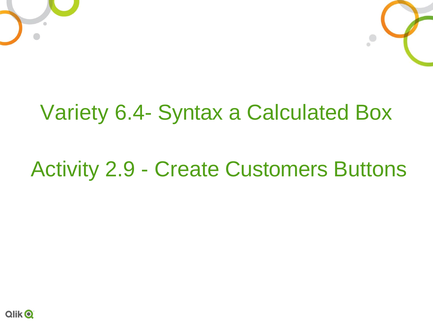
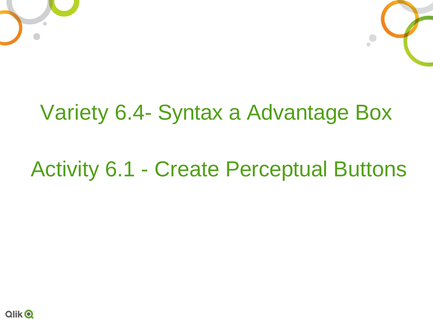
Calculated: Calculated -> Advantage (298, 113)
2.9: 2.9 -> 6.1 (120, 169)
Customers: Customers -> Perceptual (277, 169)
